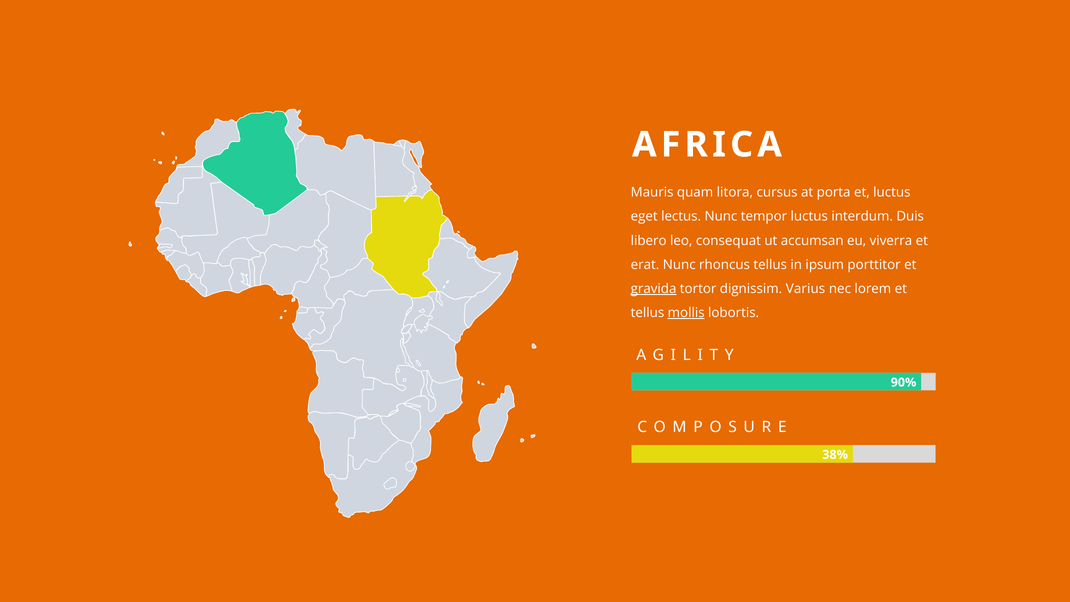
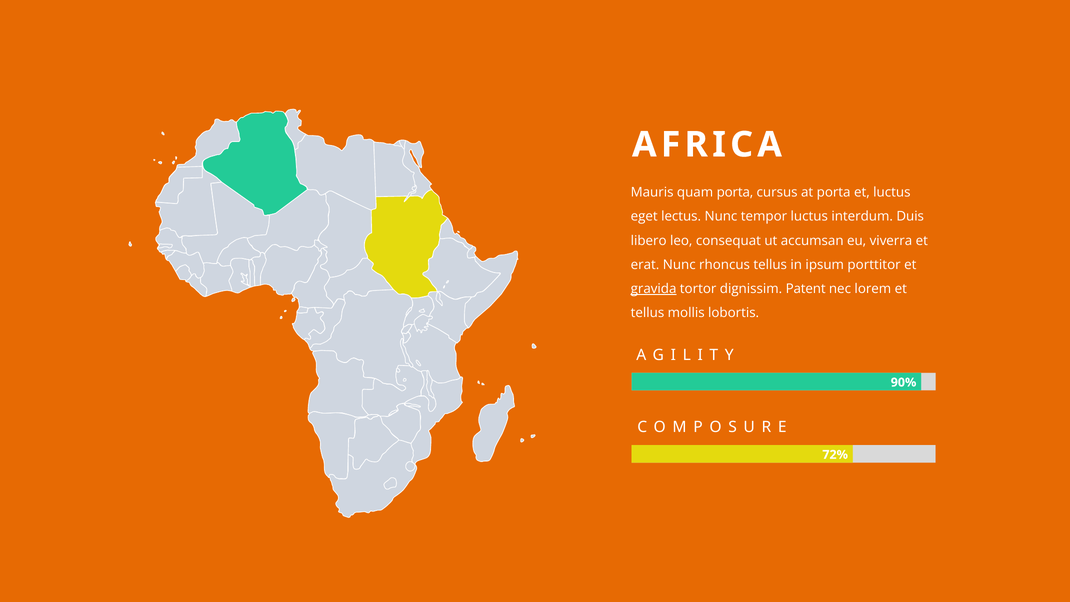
quam litora: litora -> porta (735, 192)
Varius: Varius -> Patent (806, 289)
mollis underline: present -> none (686, 313)
38%: 38% -> 72% (835, 455)
